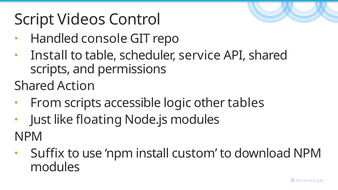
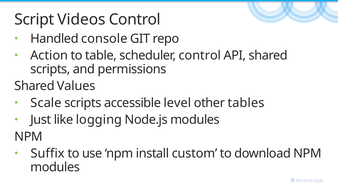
Install: Install -> Action (49, 56)
scheduler service: service -> control (200, 56)
Action: Action -> Values (76, 86)
From: From -> Scale (46, 103)
logic: logic -> level (177, 103)
floating: floating -> logging (99, 120)
